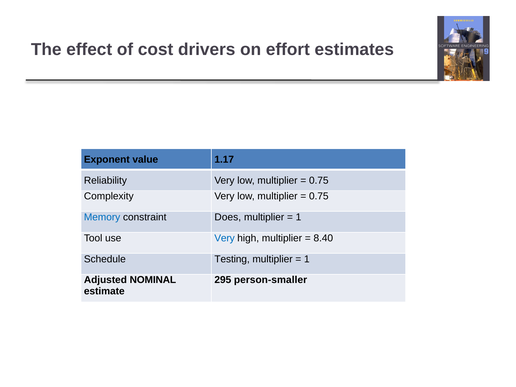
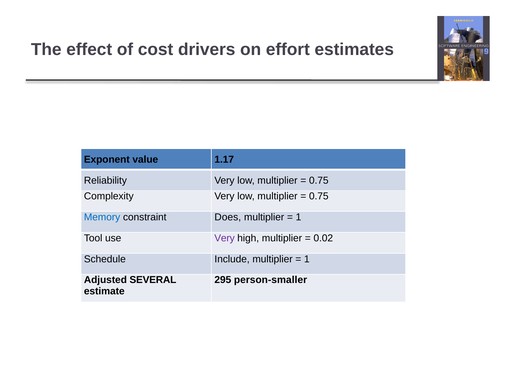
Very colour: blue -> purple (225, 238)
8.40: 8.40 -> 0.02 (323, 238)
Testing: Testing -> Include (232, 259)
NOMINAL: NOMINAL -> SEVERAL (153, 280)
